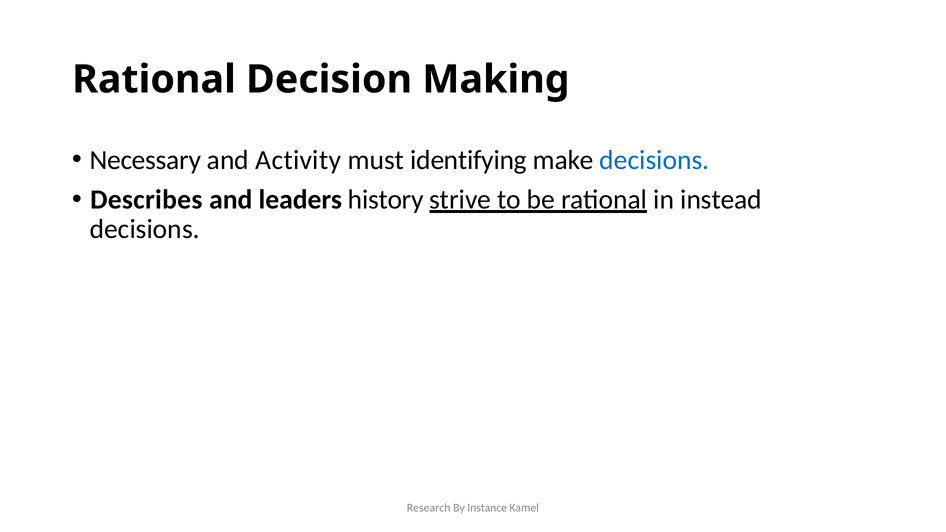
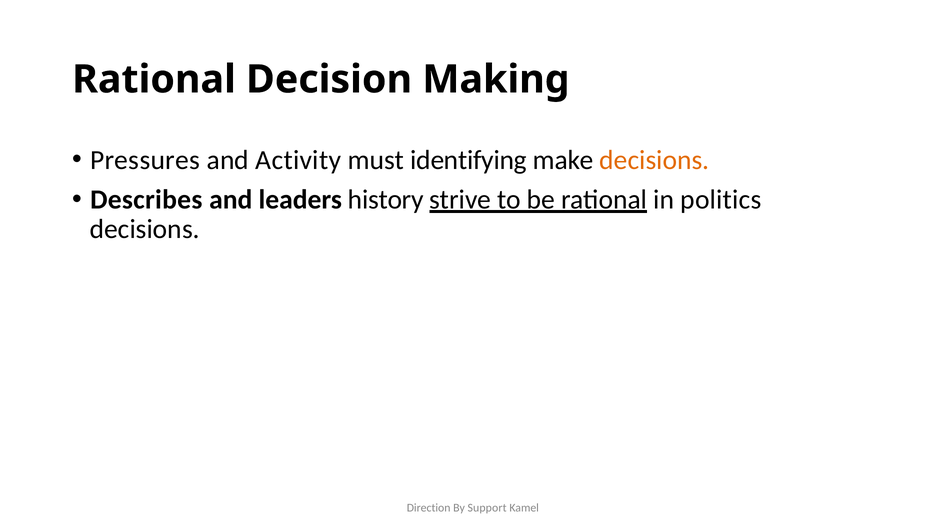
Necessary: Necessary -> Pressures (145, 160)
decisions colour: blue -> orange (654, 160)
instead: instead -> politics (721, 200)
Research: Research -> Direction (429, 508)
Instance: Instance -> Support (487, 508)
